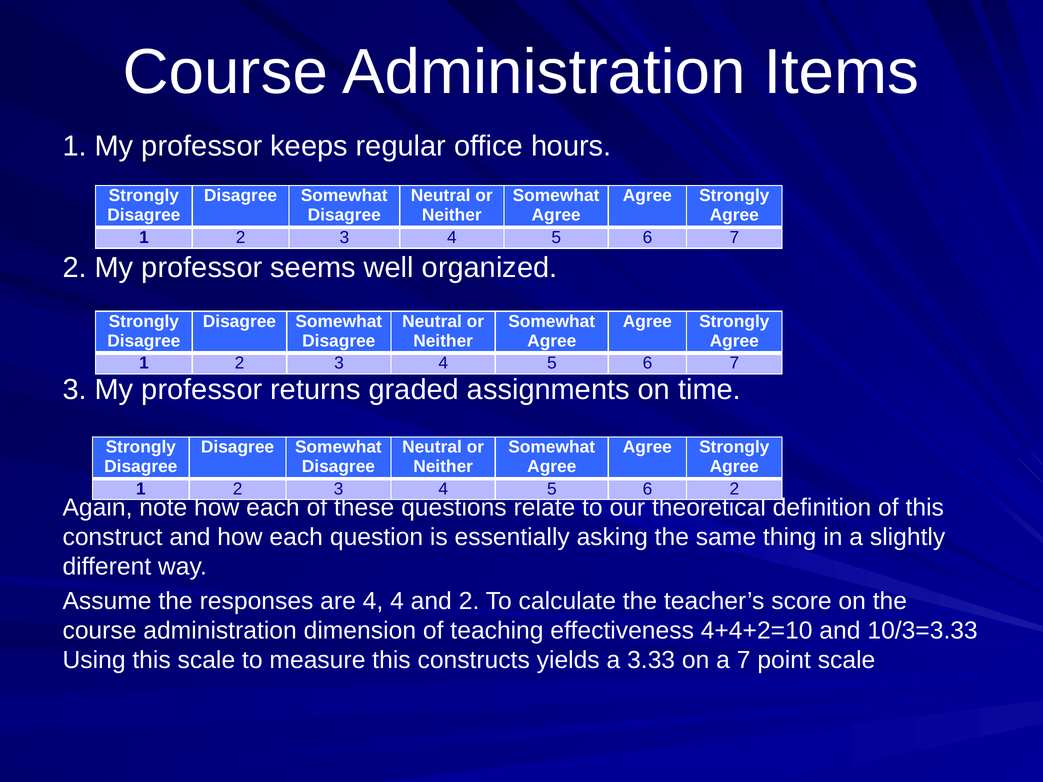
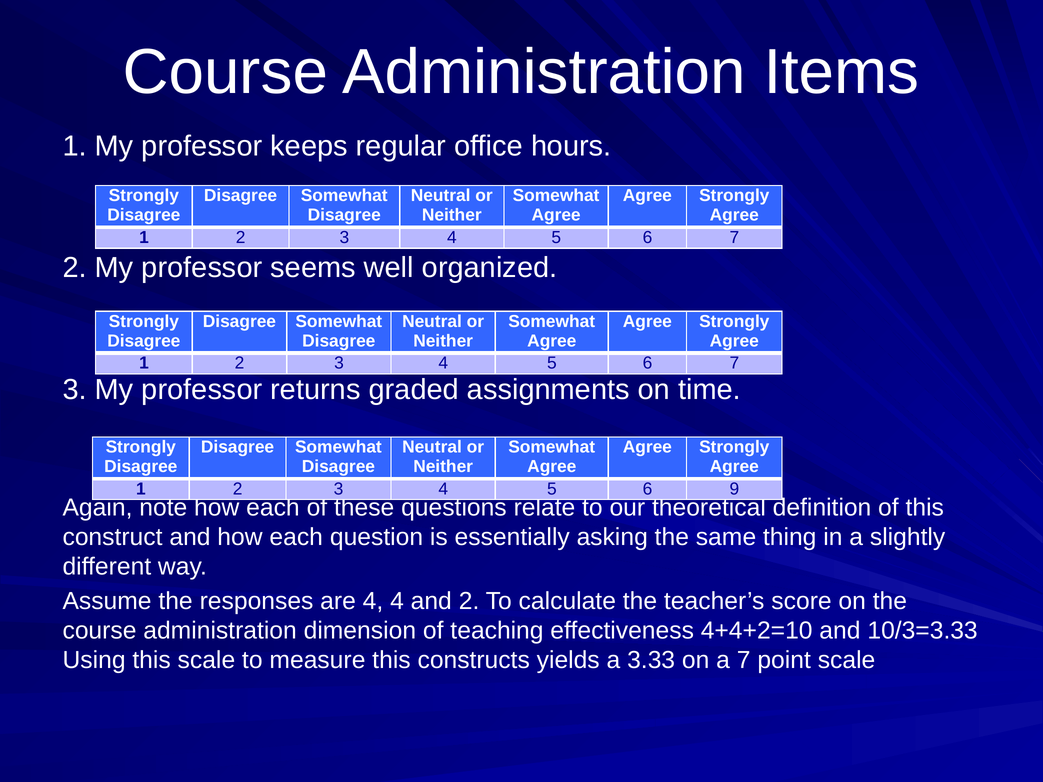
6 2: 2 -> 9 (734, 489)
